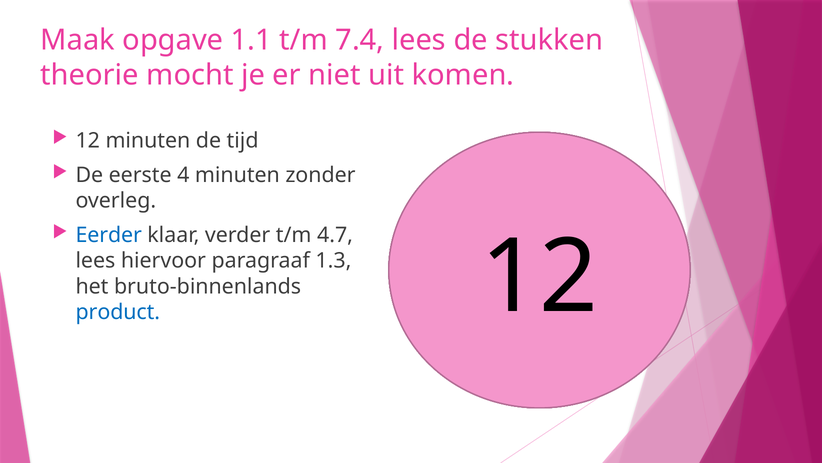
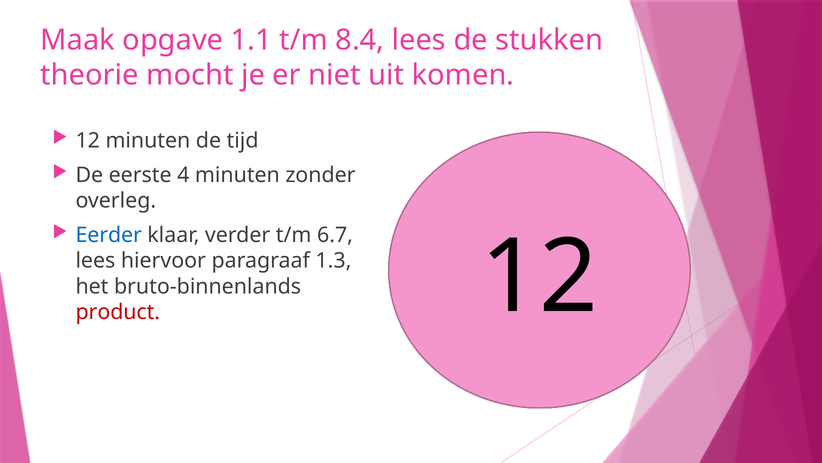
7.4: 7.4 -> 8.4 (360, 40)
4.7: 4.7 -> 6.7 (335, 235)
product colour: blue -> red (118, 312)
